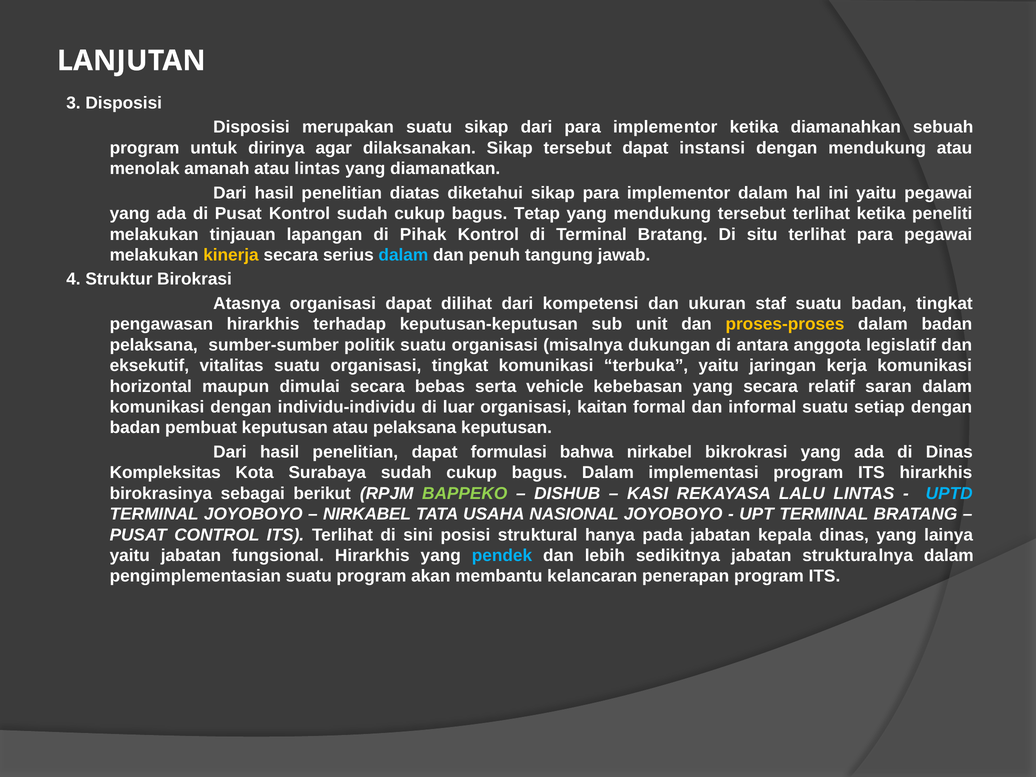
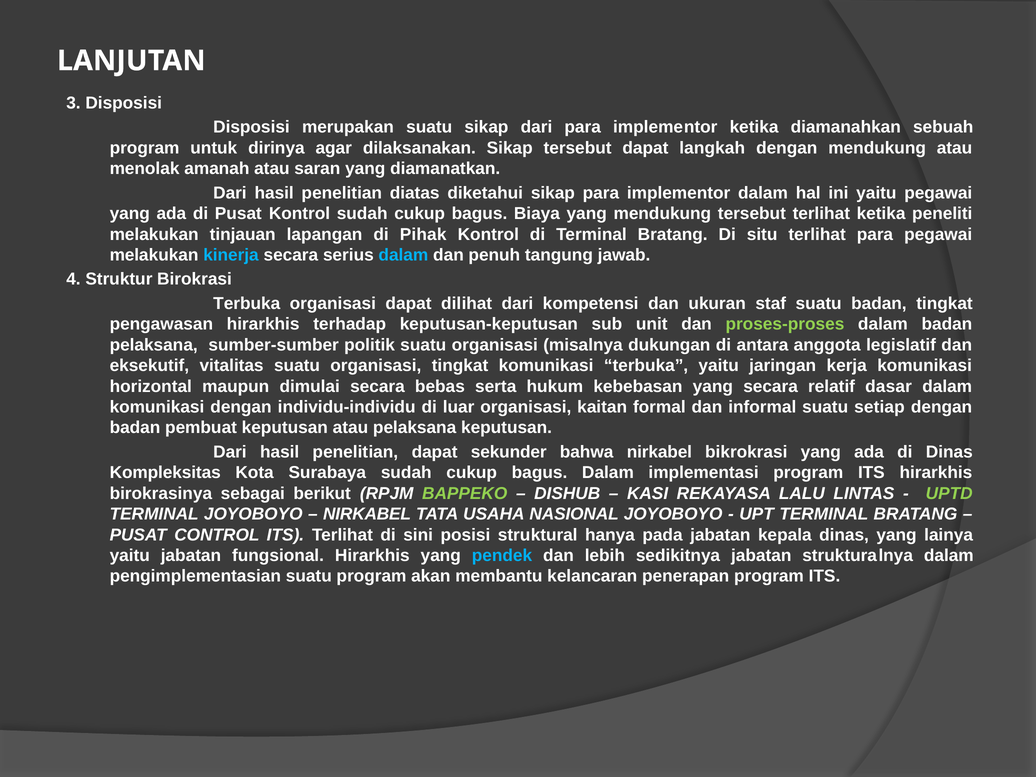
instansi: instansi -> langkah (712, 148)
atau lintas: lintas -> saran (317, 169)
Tetap: Tetap -> Biaya (537, 214)
kinerja colour: yellow -> light blue (231, 255)
Atasnya: Atasnya -> Terbuka (247, 303)
proses-proses colour: yellow -> light green (785, 324)
vehicle: vehicle -> hukum (555, 386)
saran: saran -> dasar (889, 386)
formulasi: formulasi -> sekunder (509, 452)
UPTD colour: light blue -> light green (949, 493)
